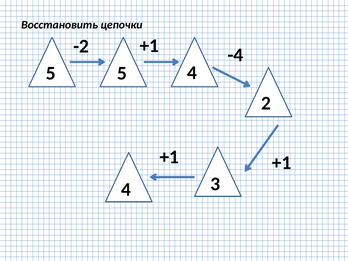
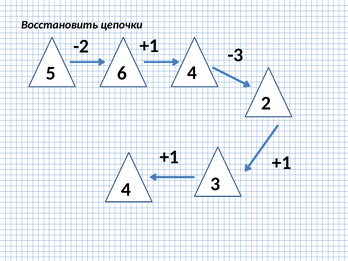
-4: -4 -> -3 (235, 55)
5 5: 5 -> 6 (122, 73)
